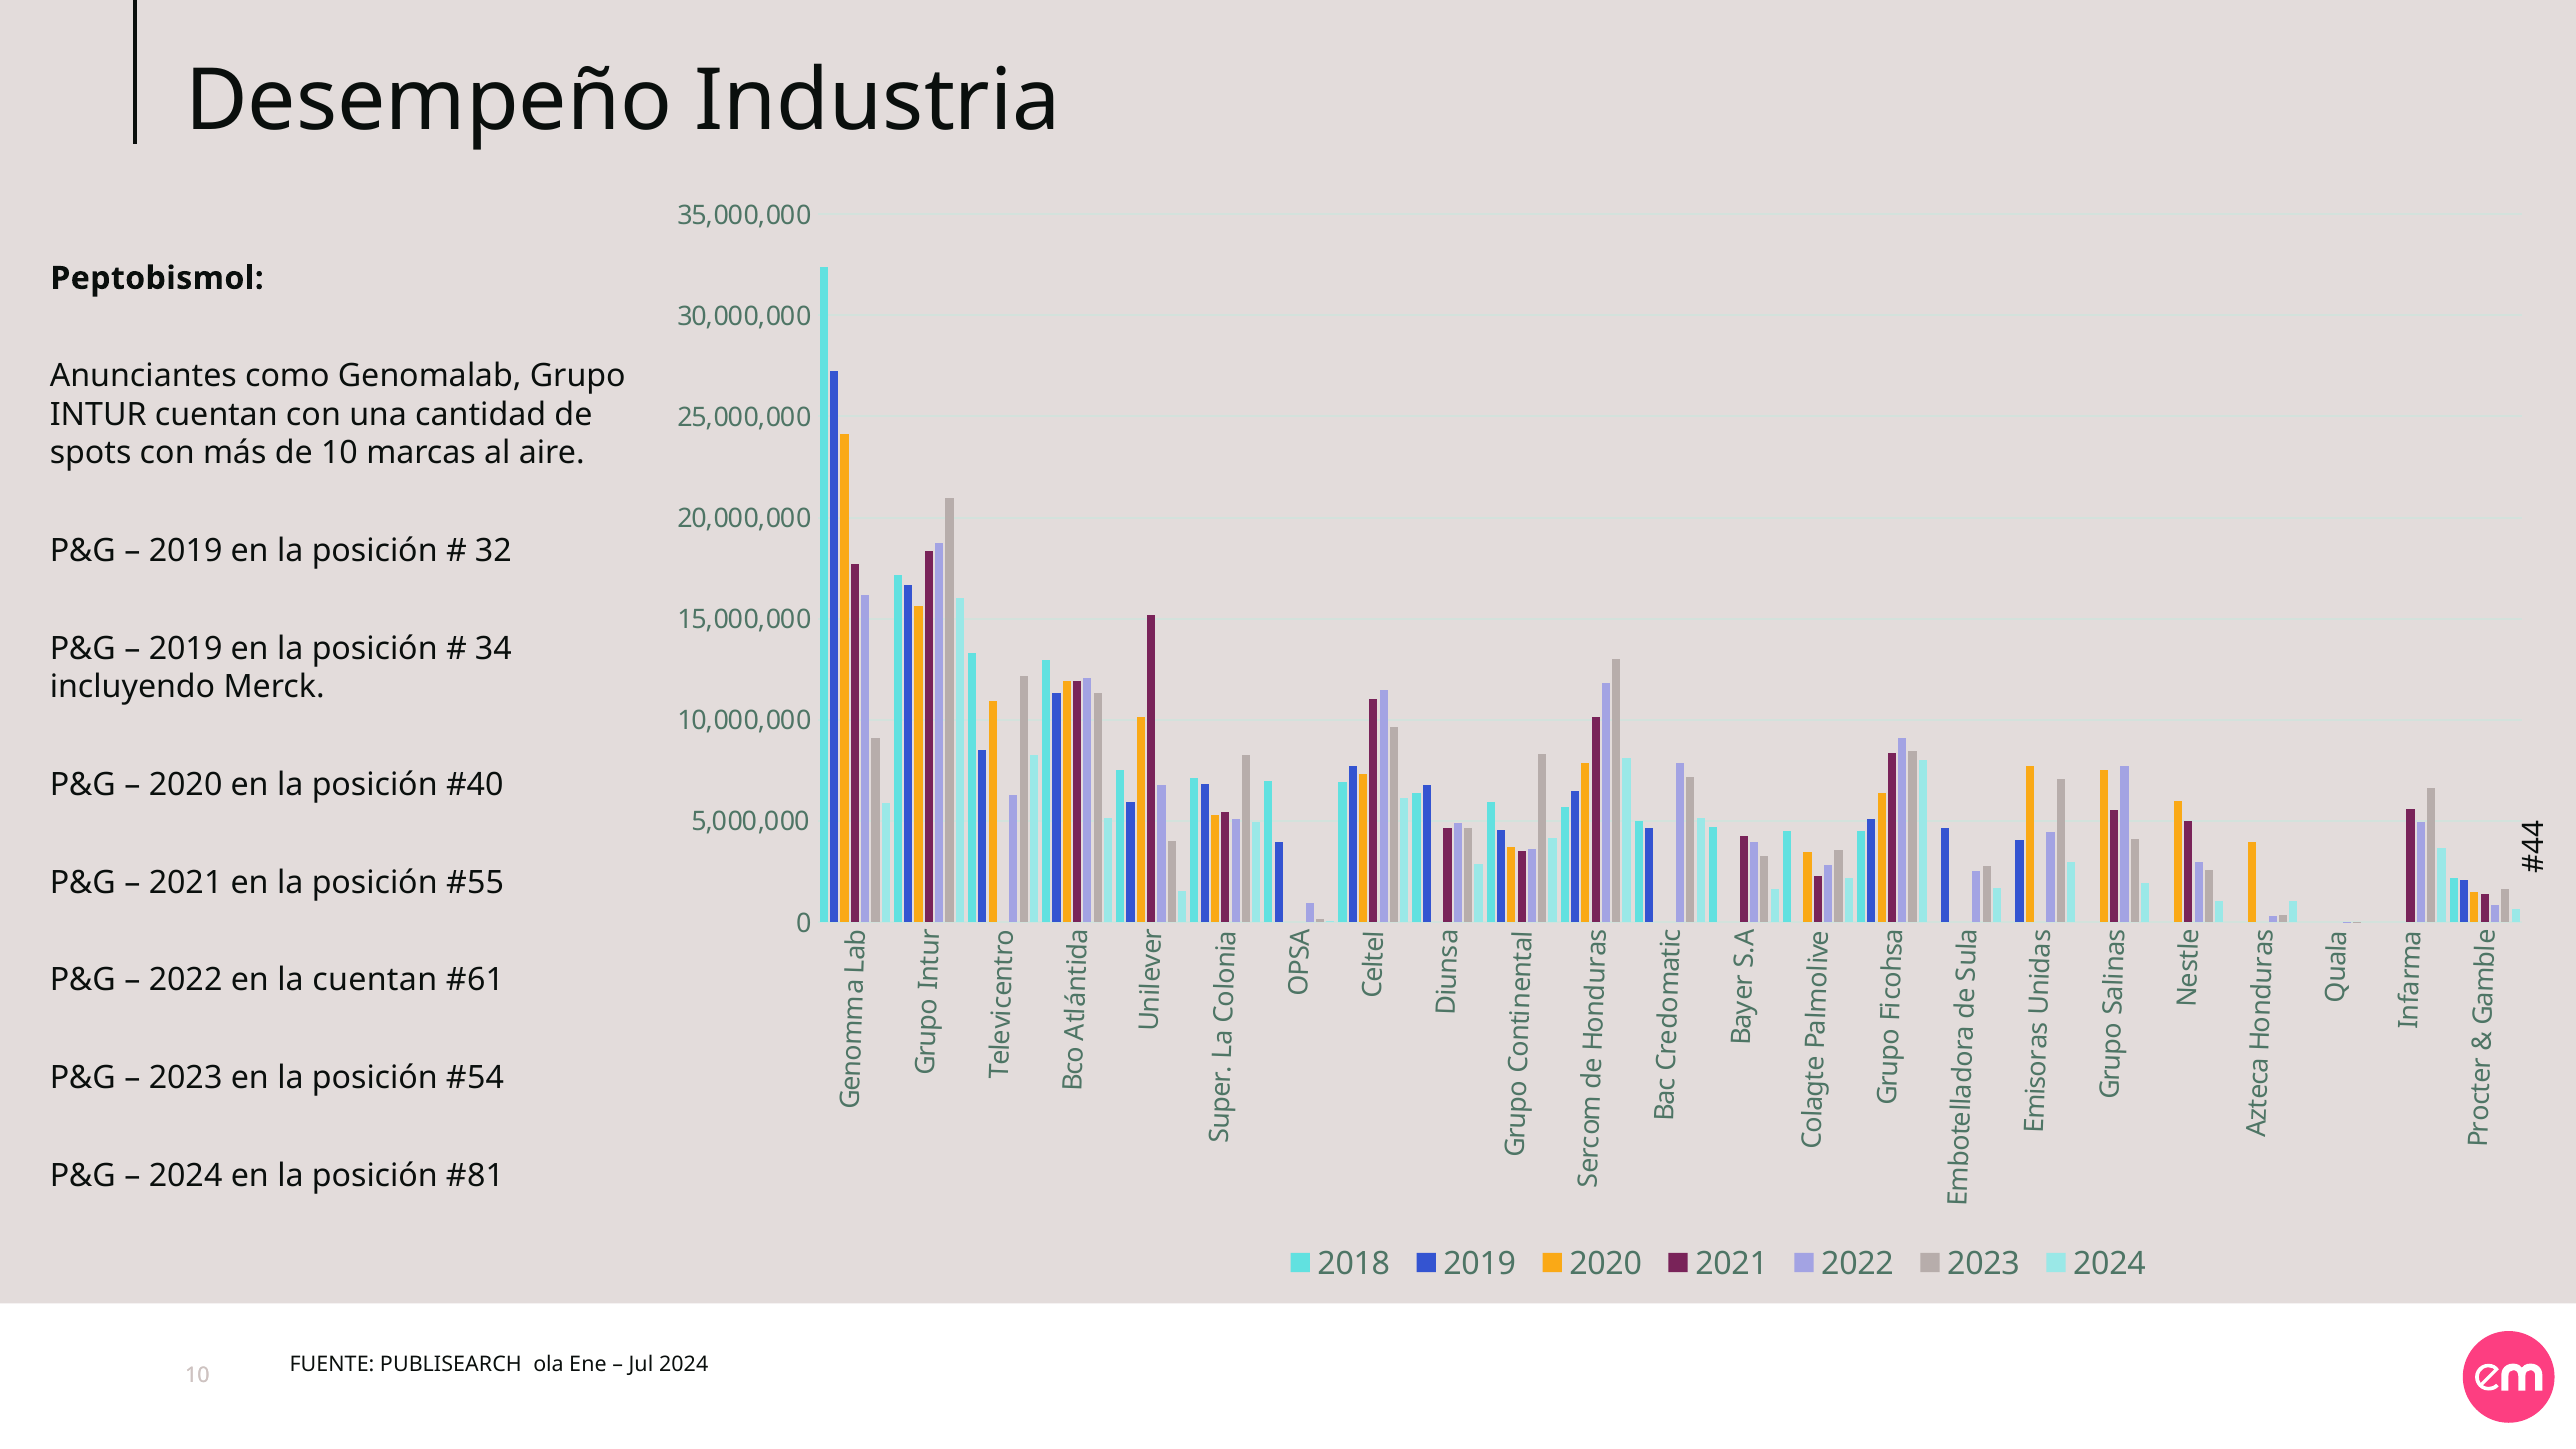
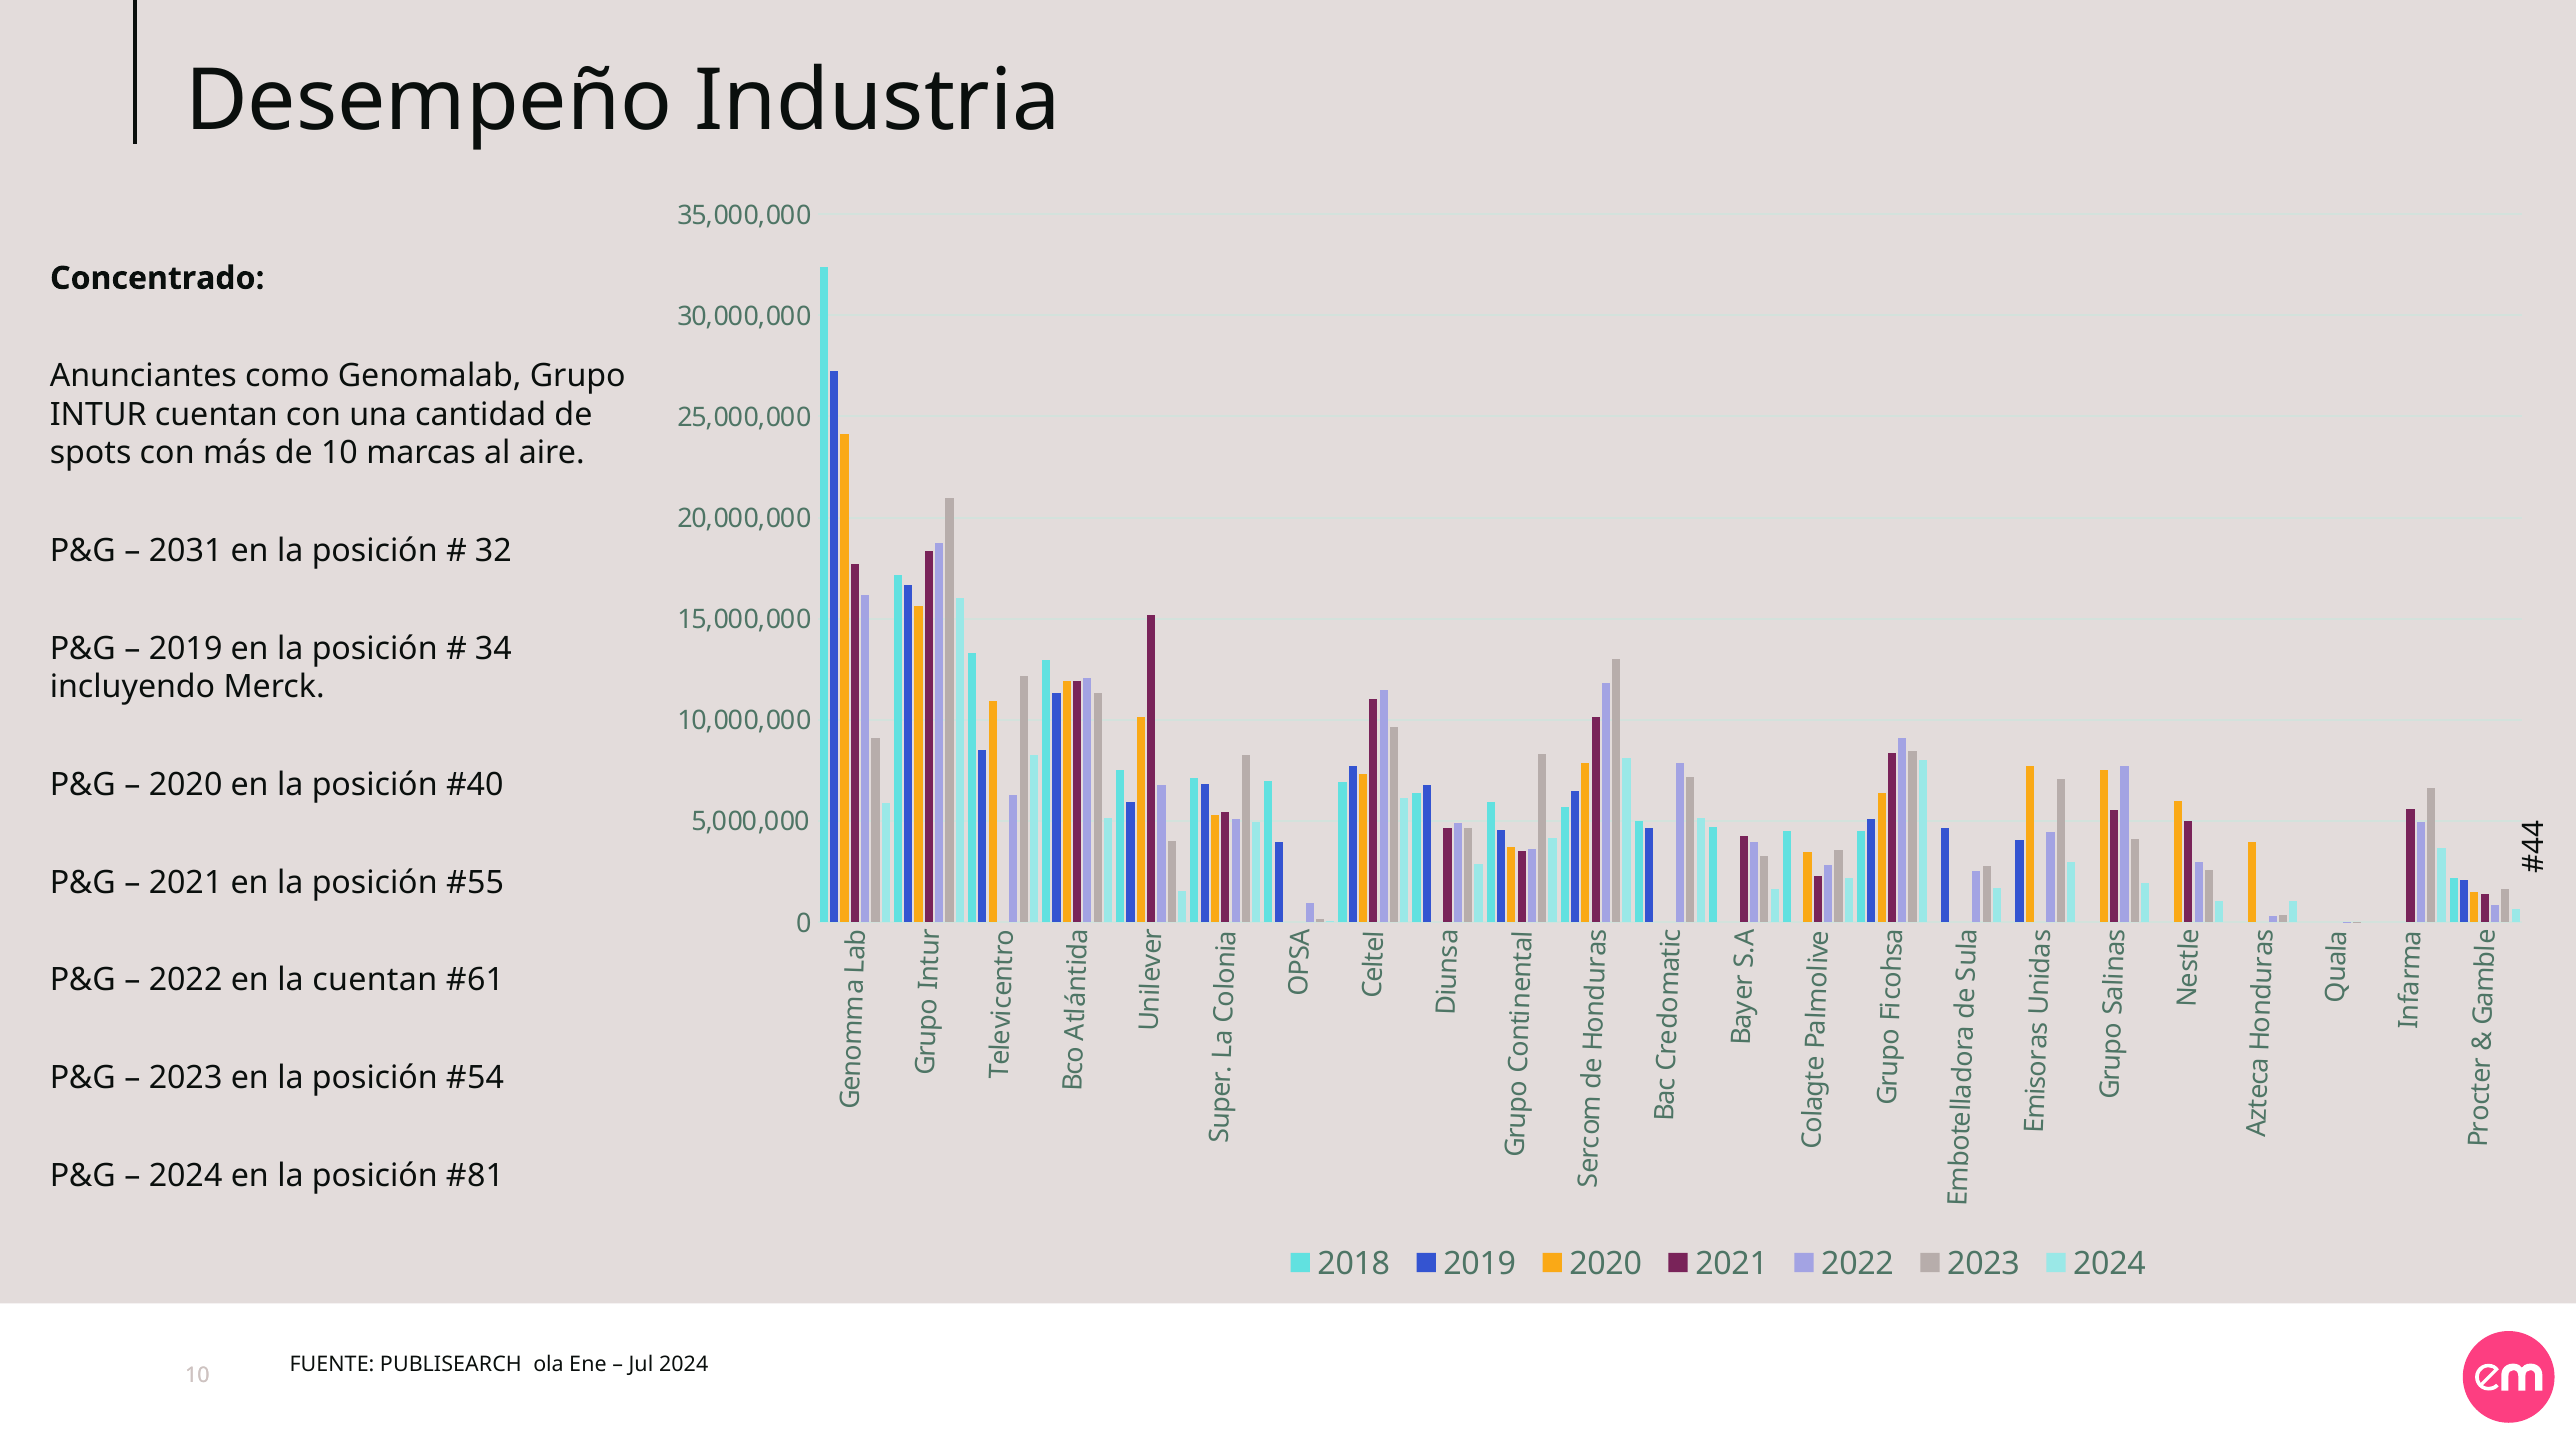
Peptobismol: Peptobismol -> Concentrado (157, 278)
2019: 2019 -> 2031 (186, 551)
